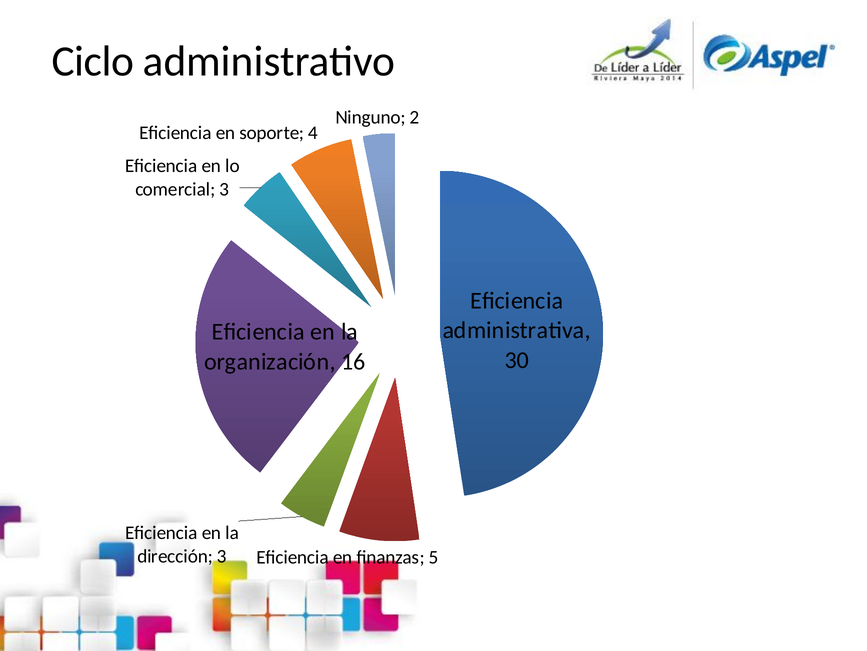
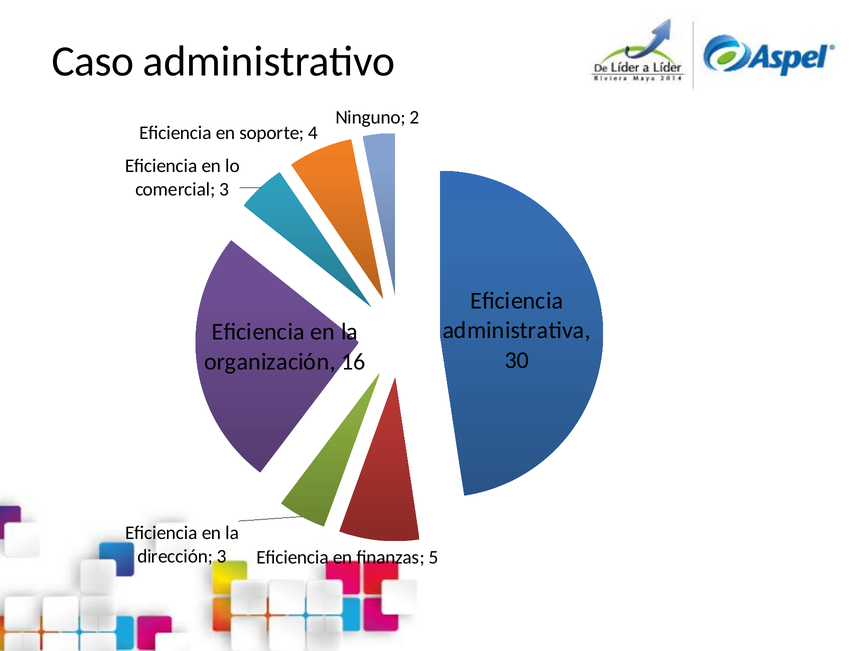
Ciclo: Ciclo -> Caso (93, 61)
